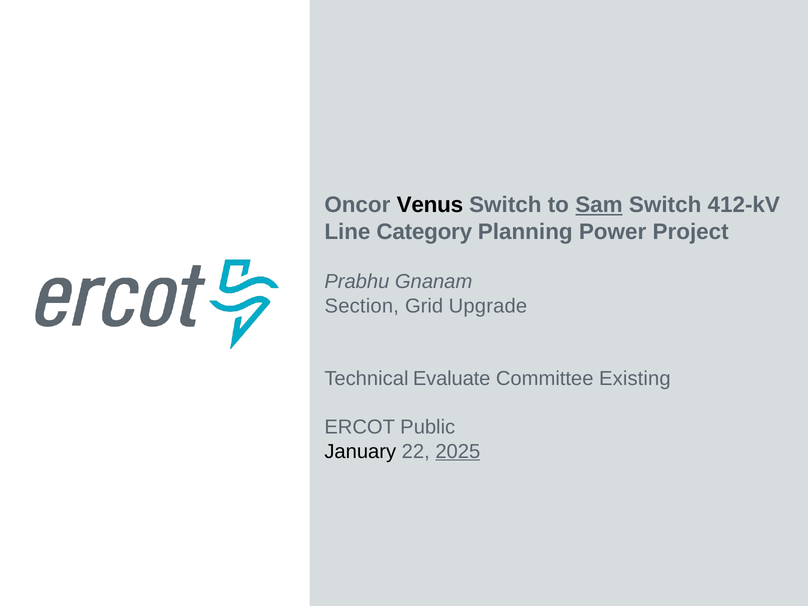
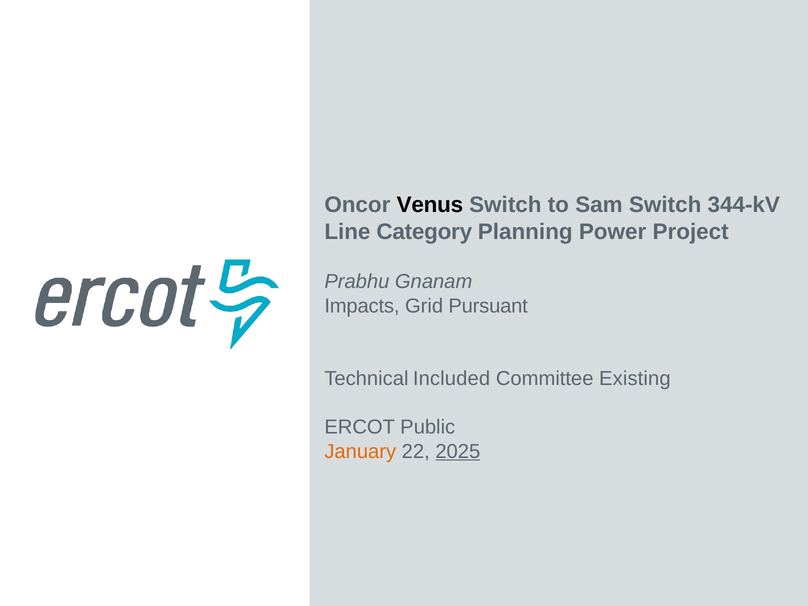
Sam underline: present -> none (599, 205)
412-kV: 412-kV -> 344-kV (744, 205)
Section: Section -> Impacts (362, 306)
Upgrade: Upgrade -> Pursuant (488, 306)
Evaluate: Evaluate -> Included (452, 379)
January colour: black -> orange (360, 451)
